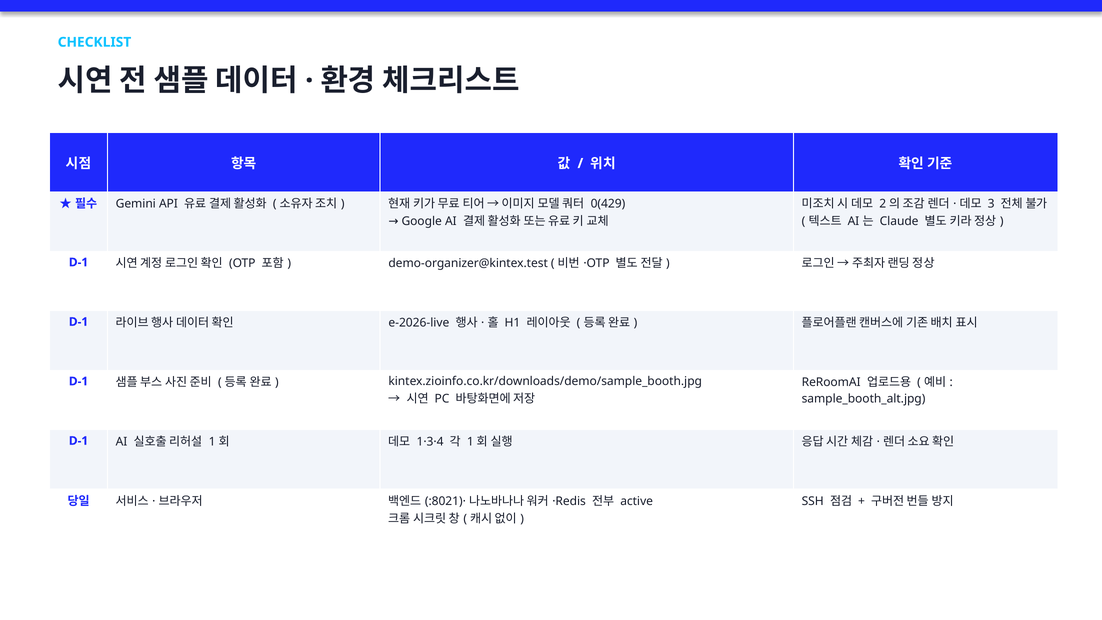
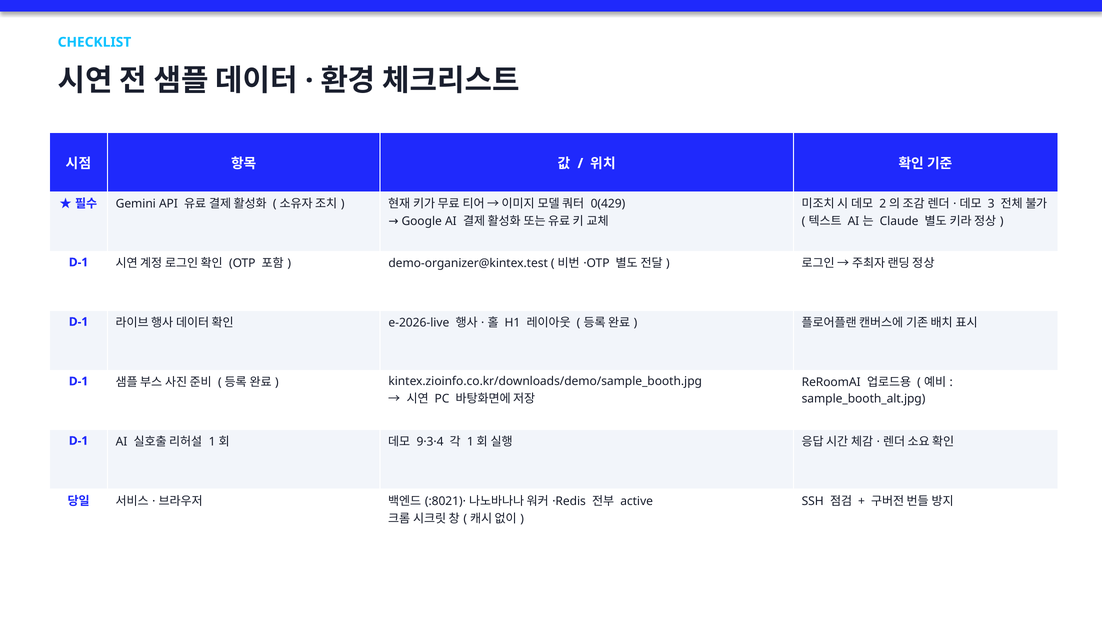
1·3·4: 1·3·4 -> 9·3·4 (430, 442)
